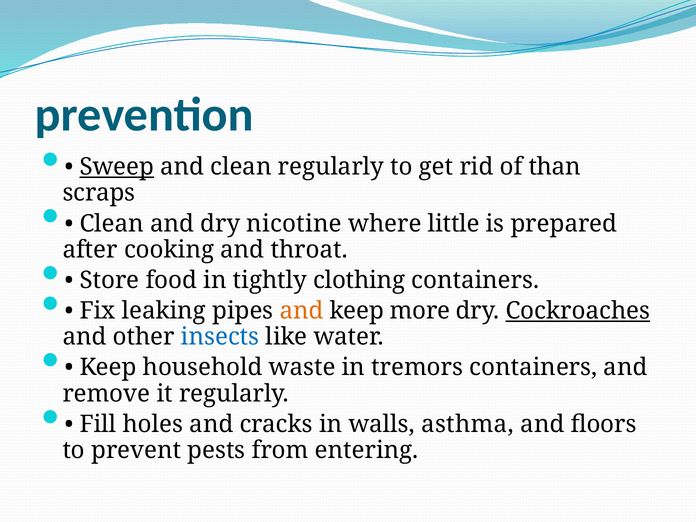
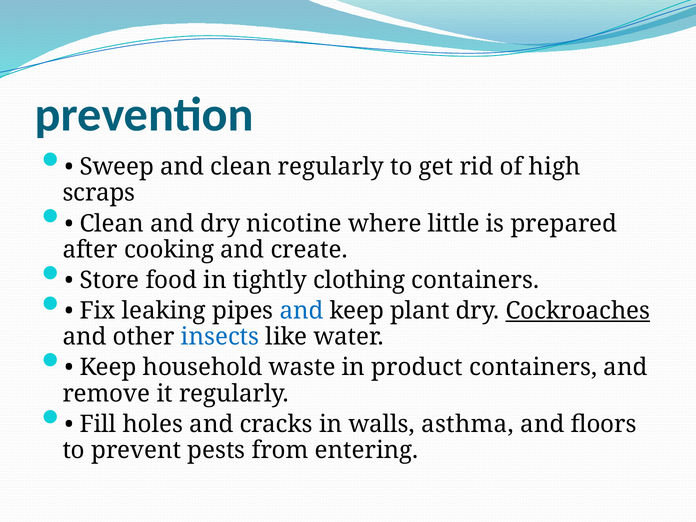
Sweep underline: present -> none (117, 167)
than: than -> high (555, 167)
throat: throat -> create (309, 250)
and colour: orange -> blue (302, 311)
more: more -> plant (420, 311)
tremors: tremors -> product (417, 368)
